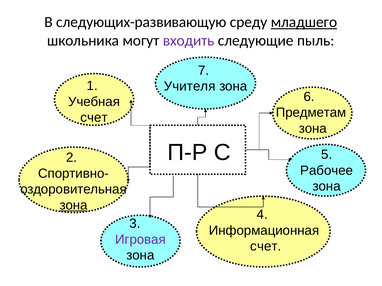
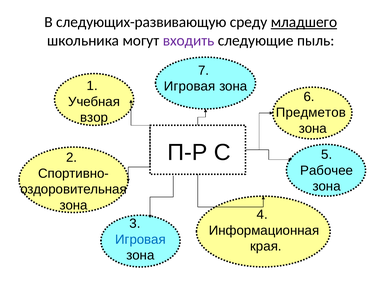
Учителя: Учителя -> Игровая (190, 86)
Предметам: Предметам -> Предметов (311, 113)
счет: счет -> взор (94, 118)
зона underline: present -> none (74, 206)
Игровая colour: purple -> blue (140, 240)
счет: счет -> края (266, 247)
